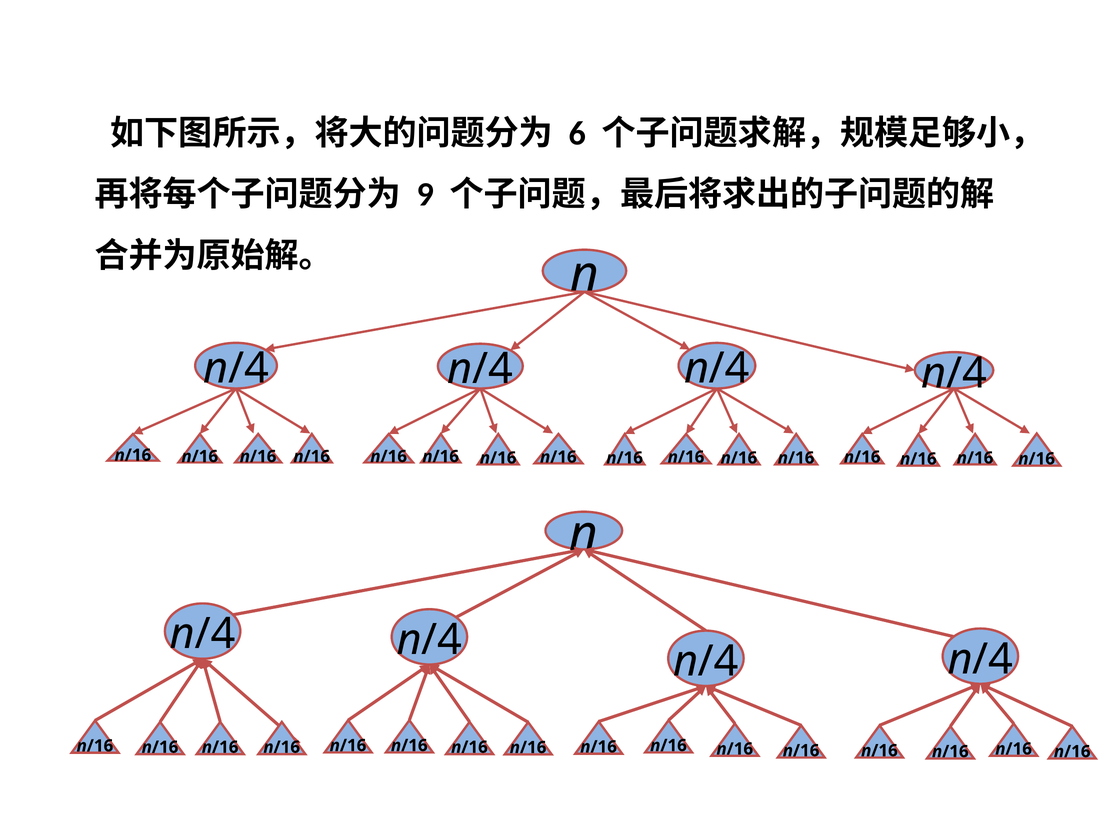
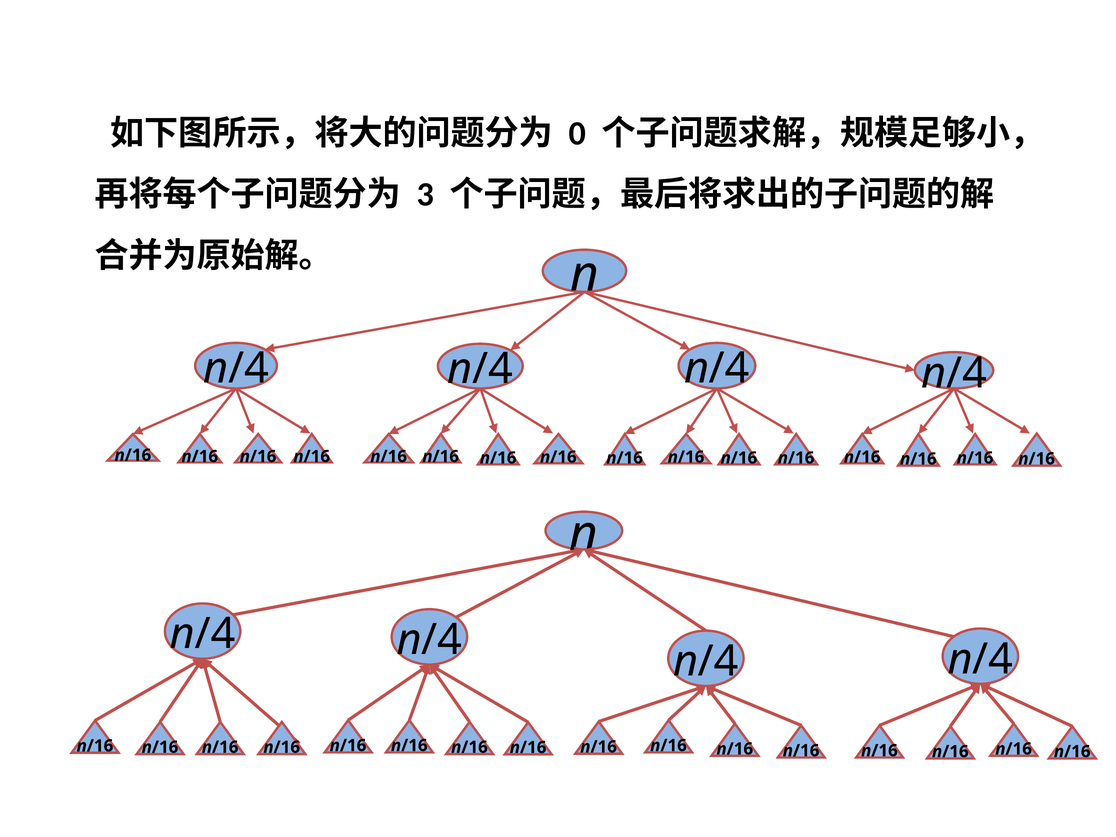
6: 6 -> 0 (577, 133)
9: 9 -> 3 (425, 195)
